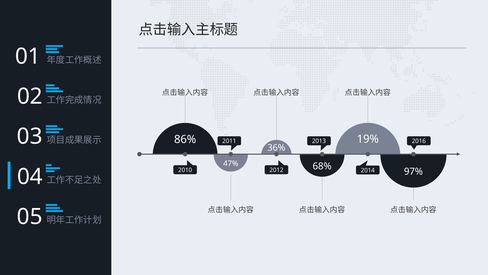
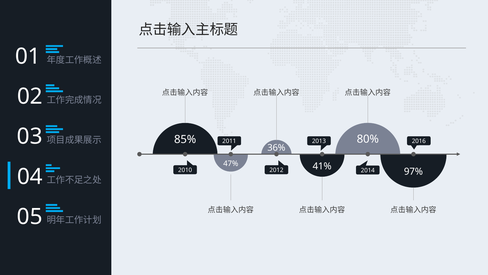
86%: 86% -> 85% (185, 139)
19%: 19% -> 80% (368, 139)
68%: 68% -> 41% (322, 166)
